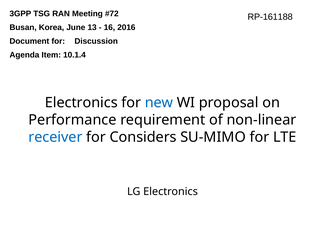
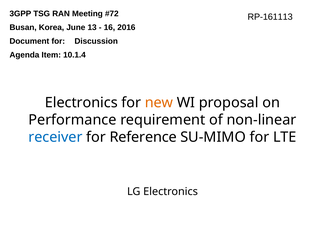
RP-161188: RP-161188 -> RP-161113 (270, 17)
new colour: blue -> orange (159, 103)
Considers: Considers -> Reference (143, 138)
